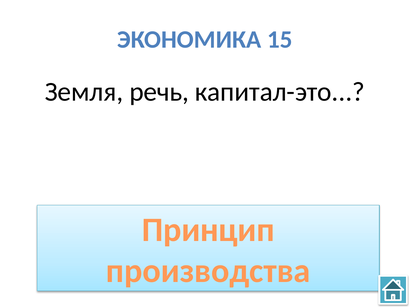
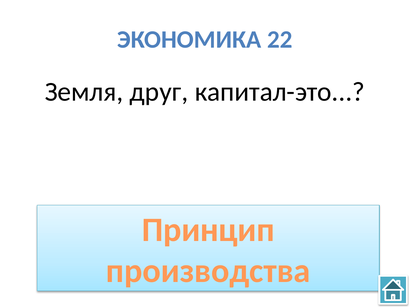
15: 15 -> 22 (280, 40)
речь: речь -> друг (159, 92)
